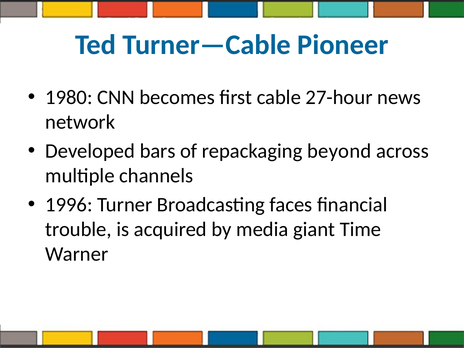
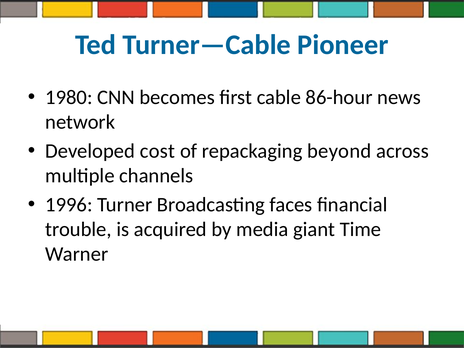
27-hour: 27-hour -> 86-hour (339, 97)
bars: bars -> cost (157, 151)
